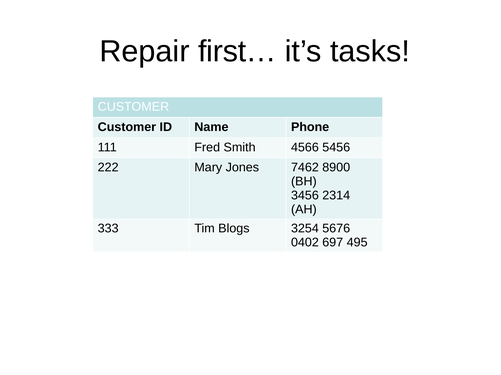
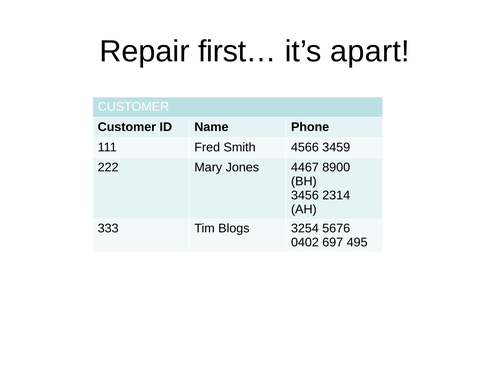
tasks: tasks -> apart (370, 52)
5456: 5456 -> 3459 (336, 148)
7462: 7462 -> 4467 (305, 168)
